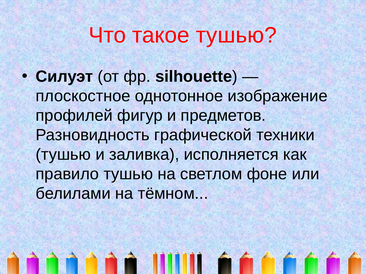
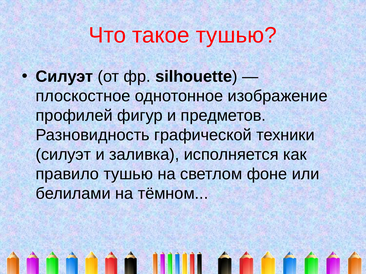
тушью: тушью -> силуэт (63, 155)
